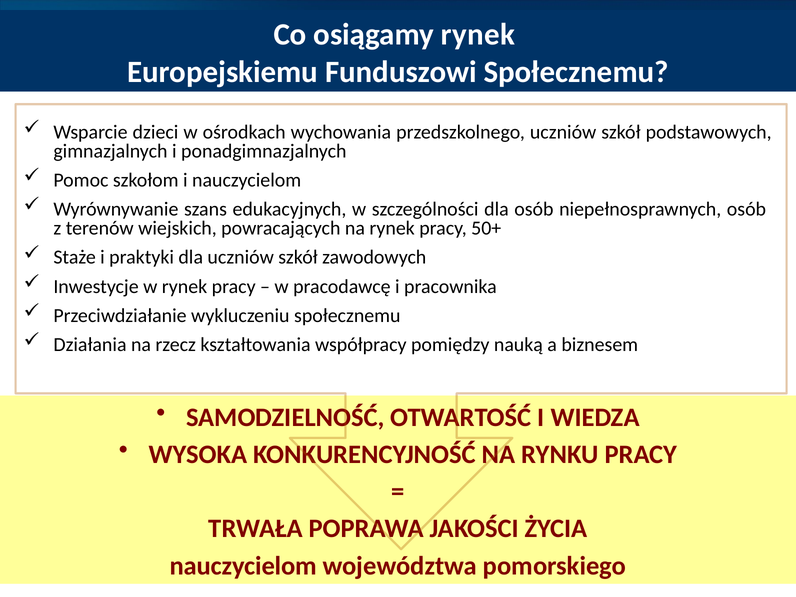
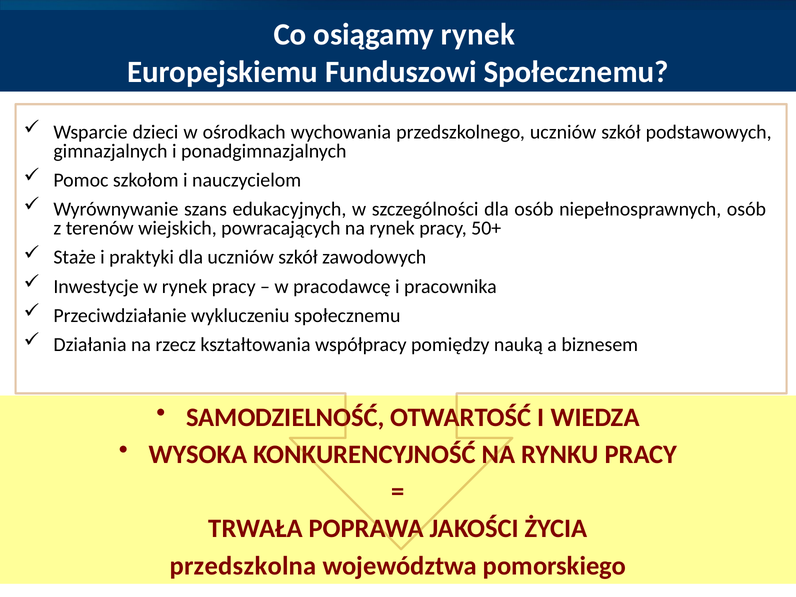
nauczycielom: nauczycielom -> przedszkolna (243, 566)
